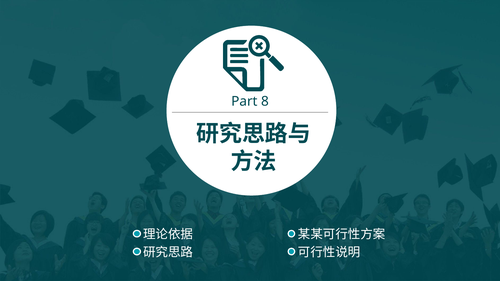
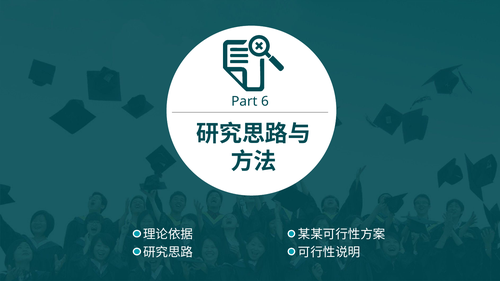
8: 8 -> 6 (265, 102)
